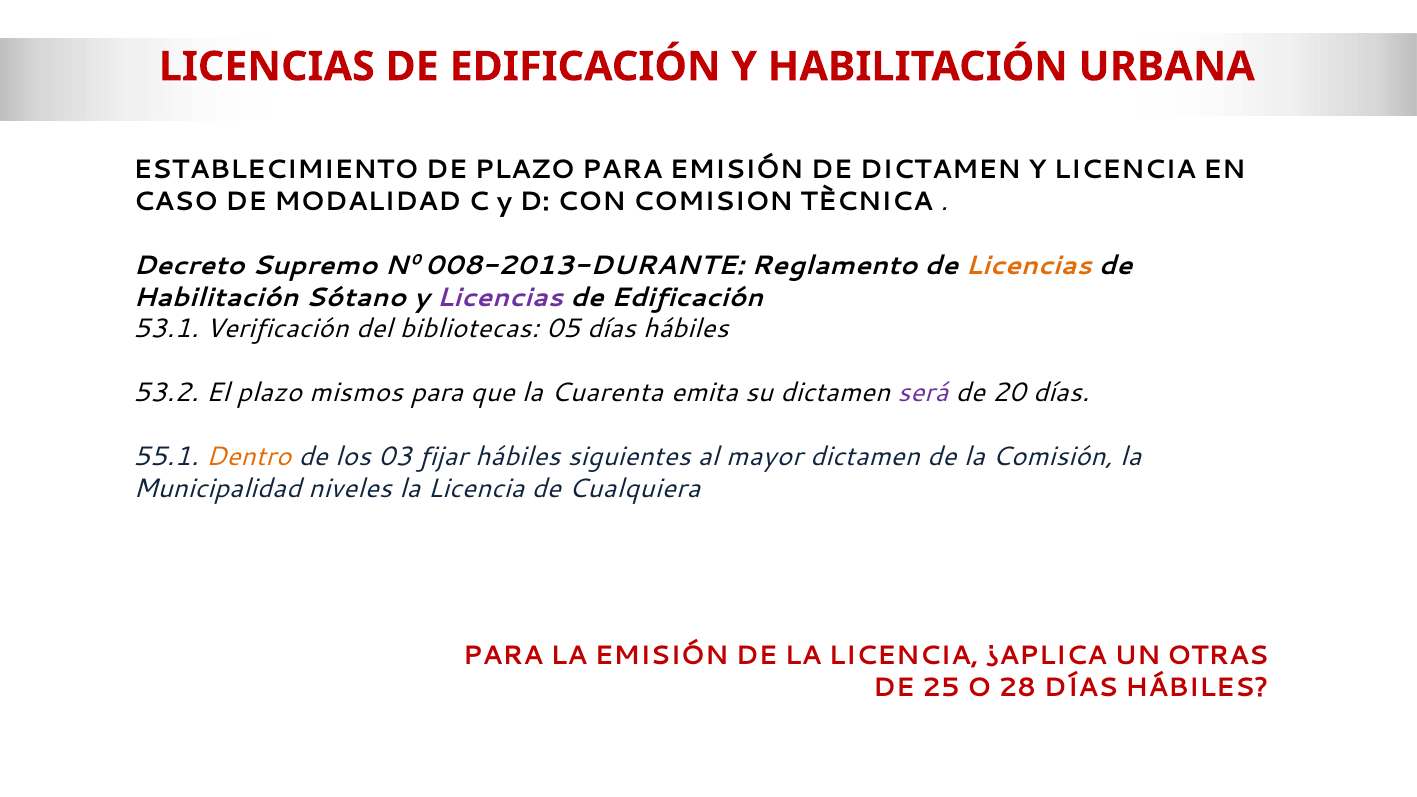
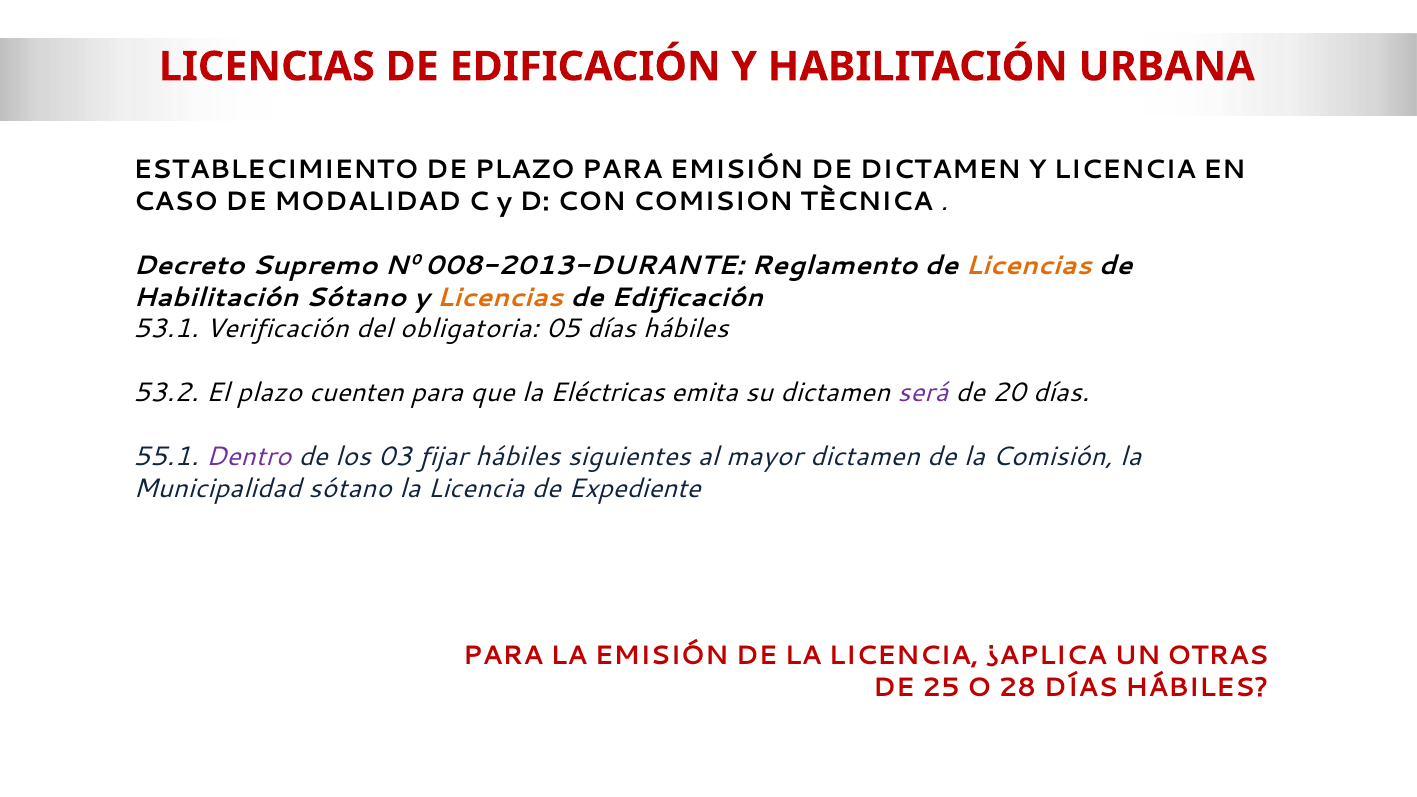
Licencias colour: purple -> orange (500, 297)
bibliotecas: bibliotecas -> obligatoria (469, 329)
mismos: mismos -> cuenten (356, 393)
Cuarenta: Cuarenta -> Eléctricas (607, 393)
Dentro colour: orange -> purple (249, 457)
Municipalidad niveles: niveles -> sótano (350, 489)
Cualquiera: Cualquiera -> Expediente (635, 489)
